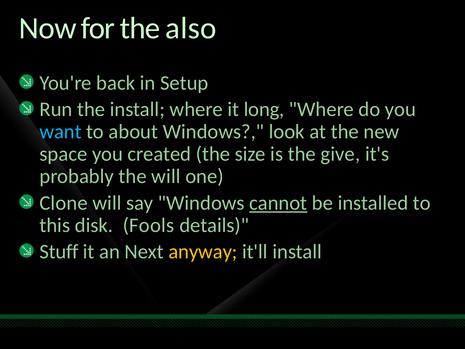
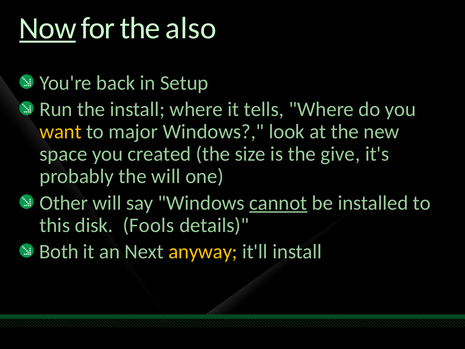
Now underline: none -> present (48, 28)
long: long -> tells (264, 109)
want colour: light blue -> yellow (61, 132)
about: about -> major (133, 132)
Clone: Clone -> Other (64, 203)
Stuff: Stuff -> Both (59, 252)
